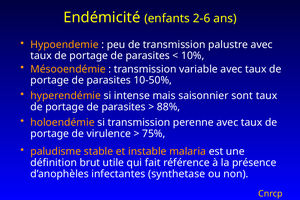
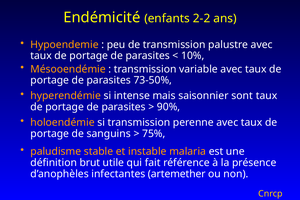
2-6: 2-6 -> 2-2 (202, 18)
10-50%: 10-50% -> 73-50% (153, 80)
88%: 88% -> 90% (169, 107)
virulence: virulence -> sanguins (109, 134)
synthetase: synthetase -> artemether (177, 174)
